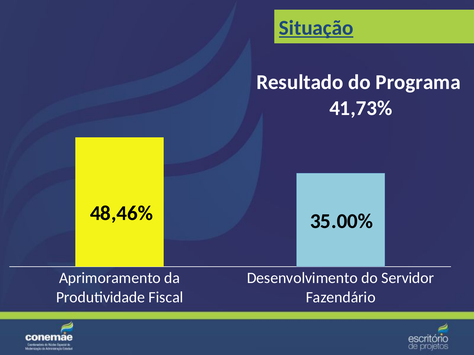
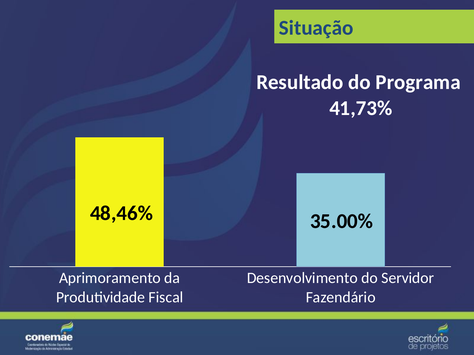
Situação underline: present -> none (316, 28)
